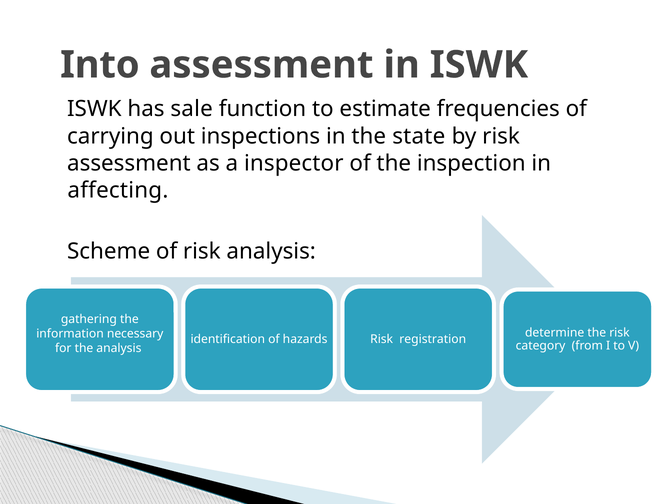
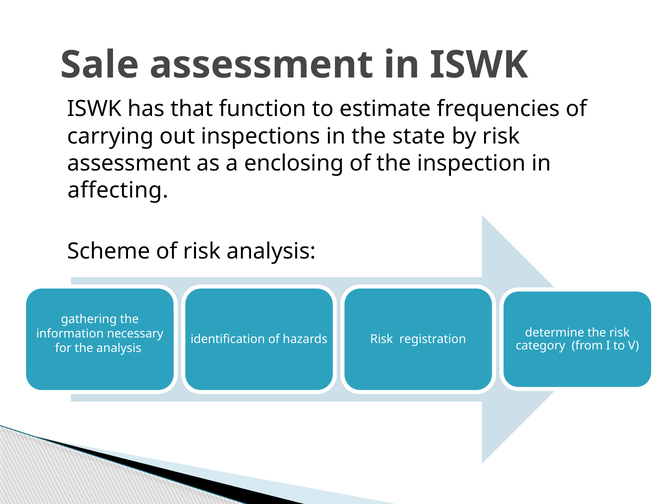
Into: Into -> Sale (100, 65)
sale: sale -> that (192, 109)
inspector: inspector -> enclosing (294, 163)
